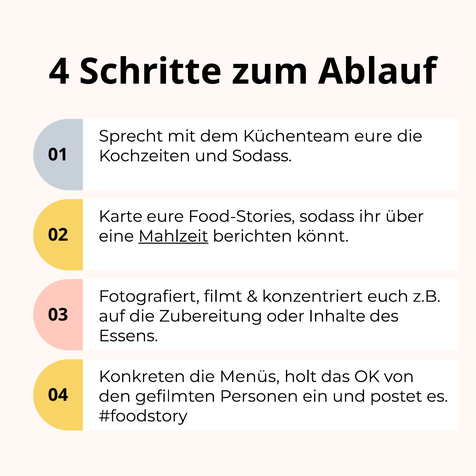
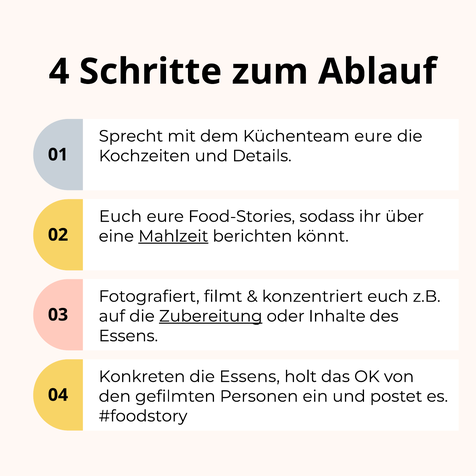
und Sodass: Sodass -> Details (262, 156)
Karte: Karte -> Euch (120, 216)
Zubereitung underline: none -> present (211, 316)
die Menüs: Menüs -> Essens (250, 377)
